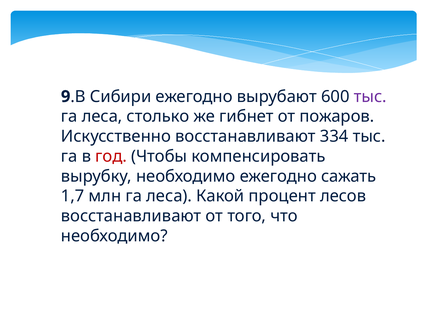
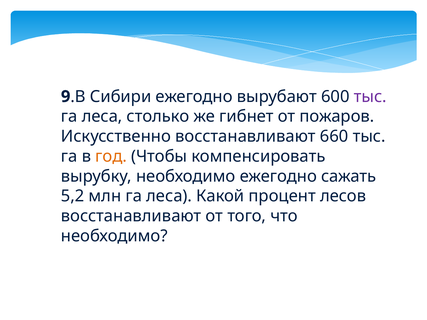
334: 334 -> 660 (334, 136)
год colour: red -> orange (111, 156)
1,7: 1,7 -> 5,2 (73, 196)
